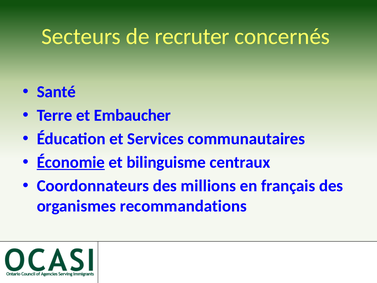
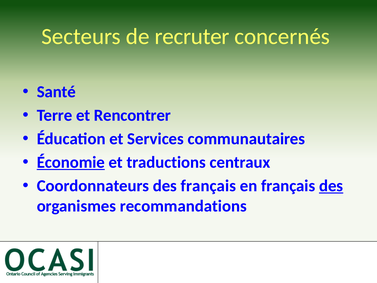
Embaucher: Embaucher -> Rencontrer (132, 115)
bilinguisme: bilinguisme -> traductions (166, 162)
des millions: millions -> français (208, 186)
des underline: none -> present (331, 186)
